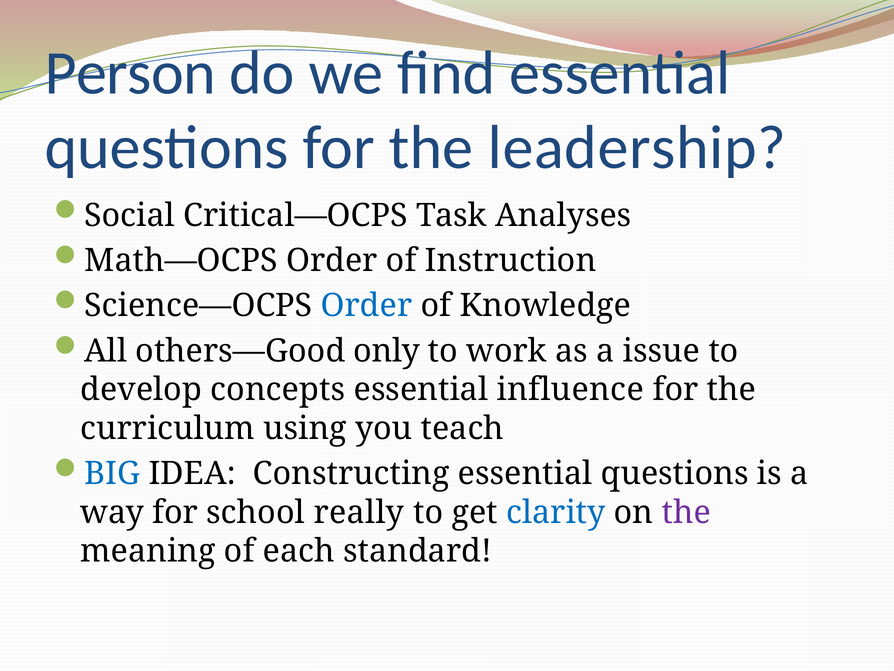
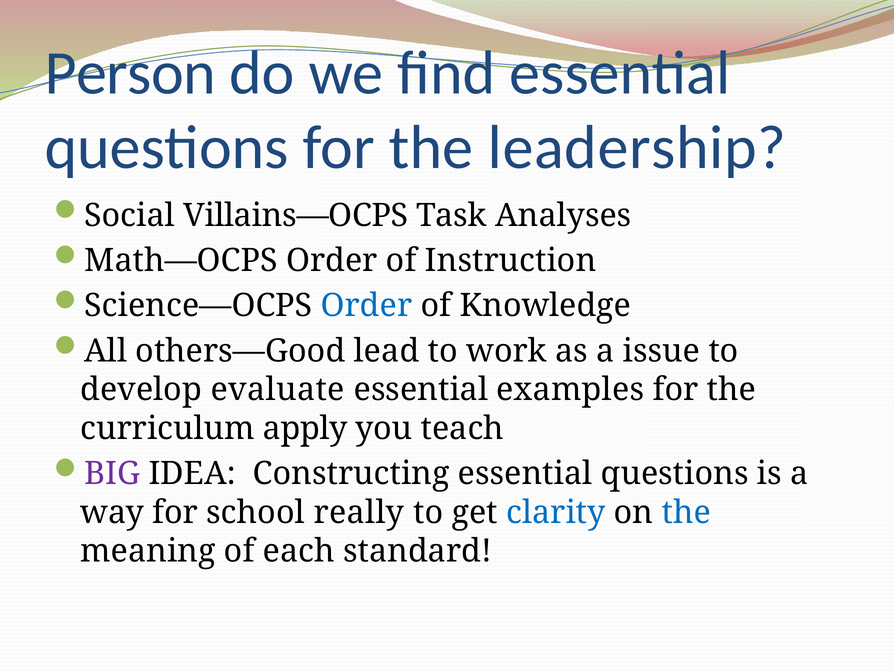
Critical—OCPS: Critical—OCPS -> Villains—OCPS (296, 215)
only: only -> lead (387, 351)
concepts: concepts -> evaluate (278, 389)
influence: influence -> examples (570, 389)
using: using -> apply (305, 428)
BIG colour: blue -> purple (112, 473)
the colour: purple -> blue (686, 512)
